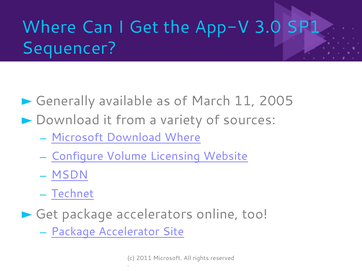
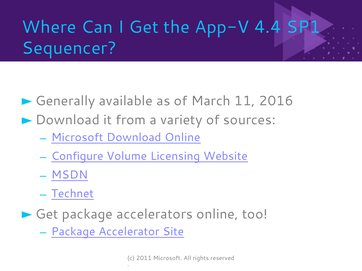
3.0: 3.0 -> 4.4 (268, 27)
2005: 2005 -> 2016 (276, 101)
Download Where: Where -> Online (182, 138)
